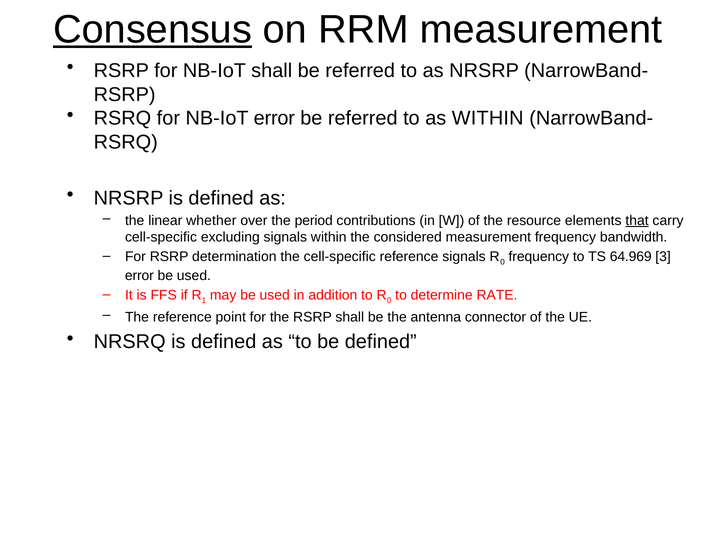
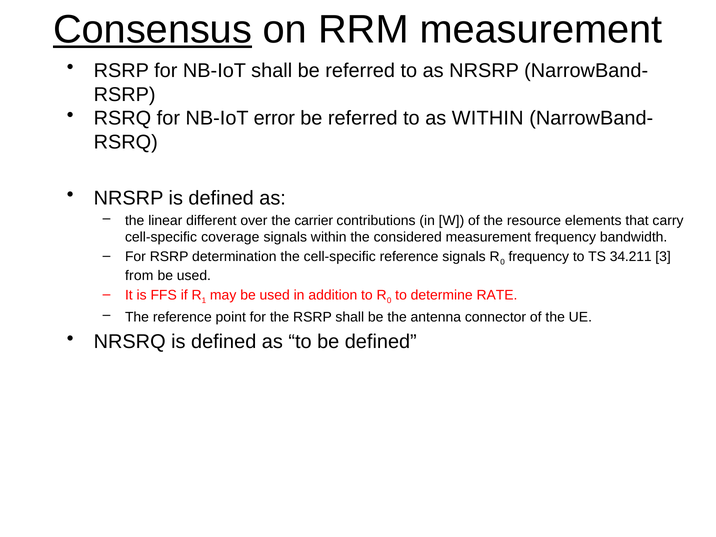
whether: whether -> different (211, 221)
period: period -> carrier (314, 221)
that underline: present -> none (637, 221)
excluding: excluding -> coverage (230, 237)
64.969: 64.969 -> 34.211 (631, 257)
error: error -> from (139, 276)
